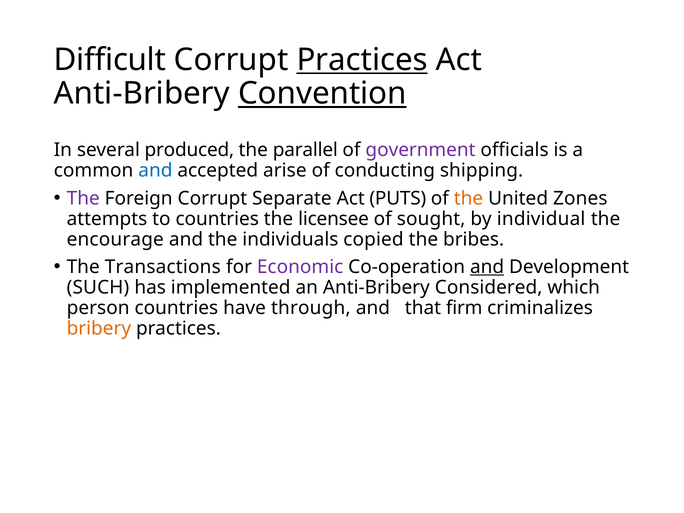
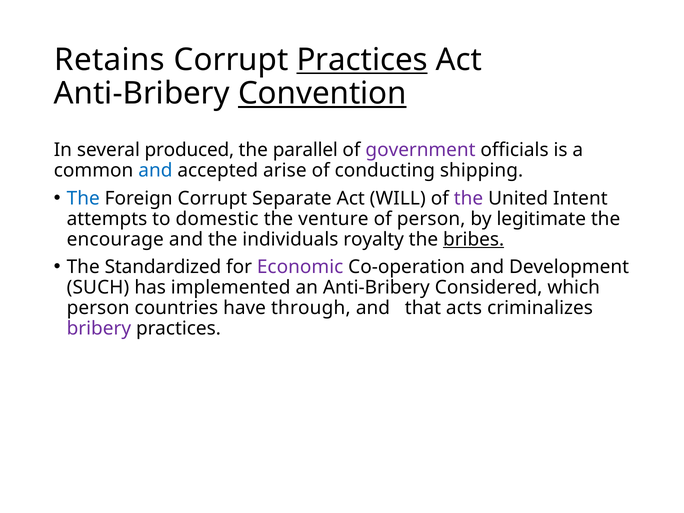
Difficult: Difficult -> Retains (110, 60)
The colour: purple -> blue (83, 198)
PUTS: PUTS -> WILL (398, 198)
the colour: orange -> purple (469, 198)
Zones: Zones -> Intent (580, 198)
to countries: countries -> domestic (217, 219)
licensee: licensee -> venture (333, 219)
of sought: sought -> person (431, 219)
individual: individual -> legitimate (541, 219)
copied: copied -> royalty (374, 239)
bribes underline: none -> present (474, 239)
Transactions: Transactions -> Standardized (163, 267)
and underline: present -> none (487, 267)
firm: firm -> acts (464, 308)
bribery colour: orange -> purple (99, 329)
